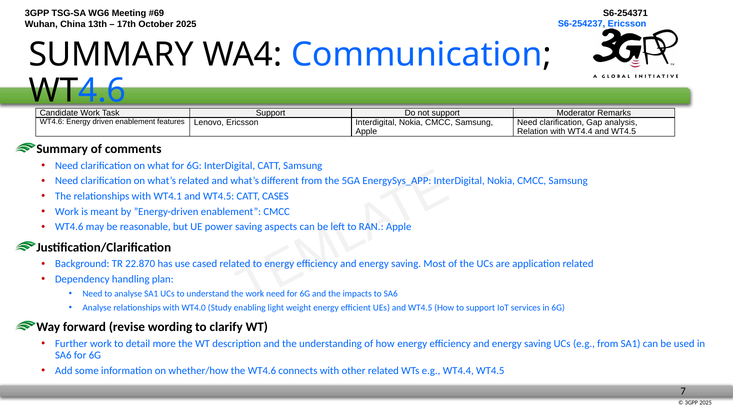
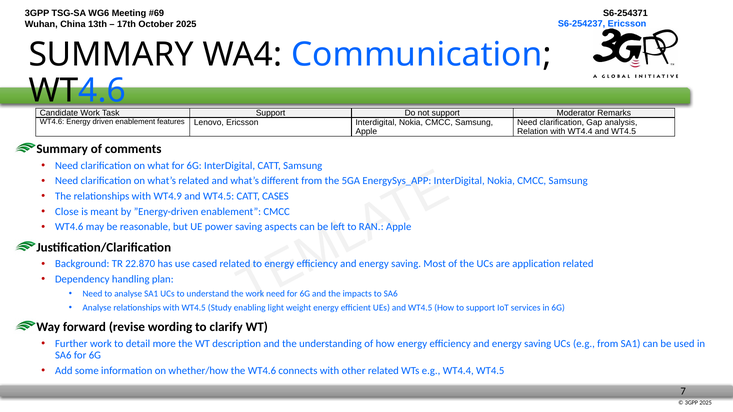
WT4.1: WT4.1 -> WT4.9 (168, 196)
Work: Work -> Close (67, 212)
with WT4.0: WT4.0 -> WT4.5 (194, 308)
